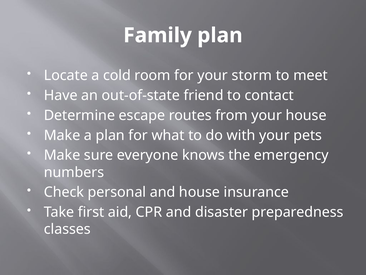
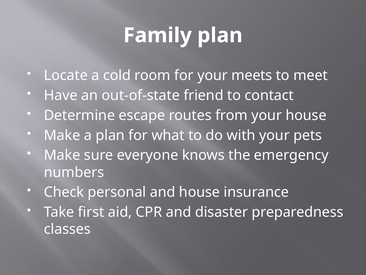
storm: storm -> meets (252, 75)
